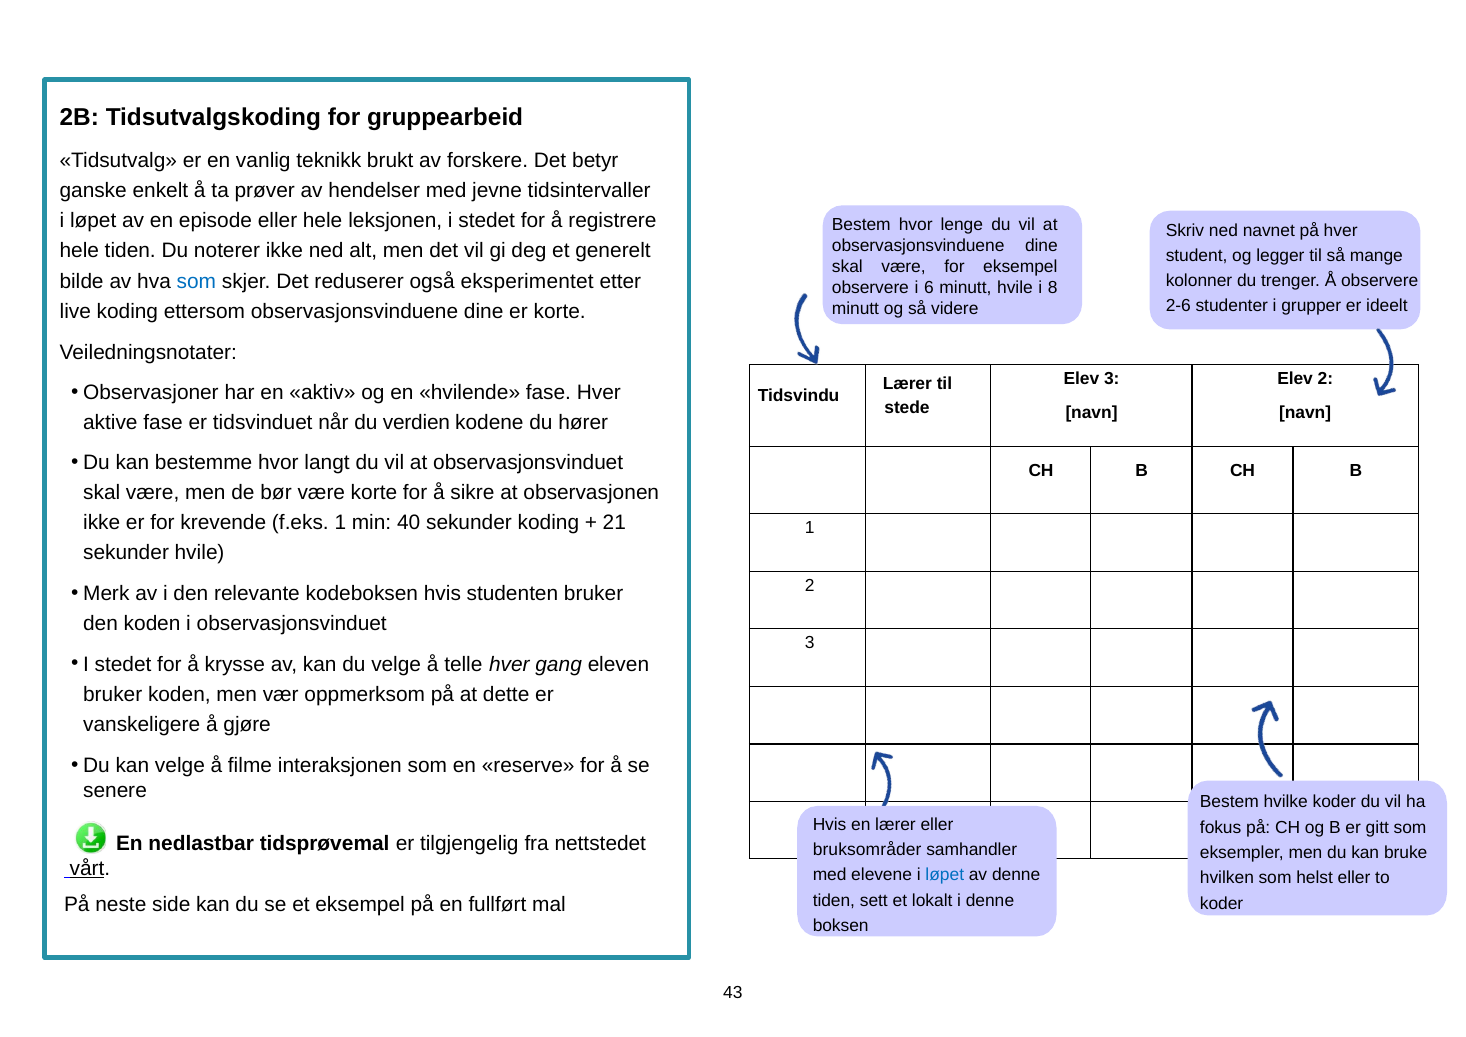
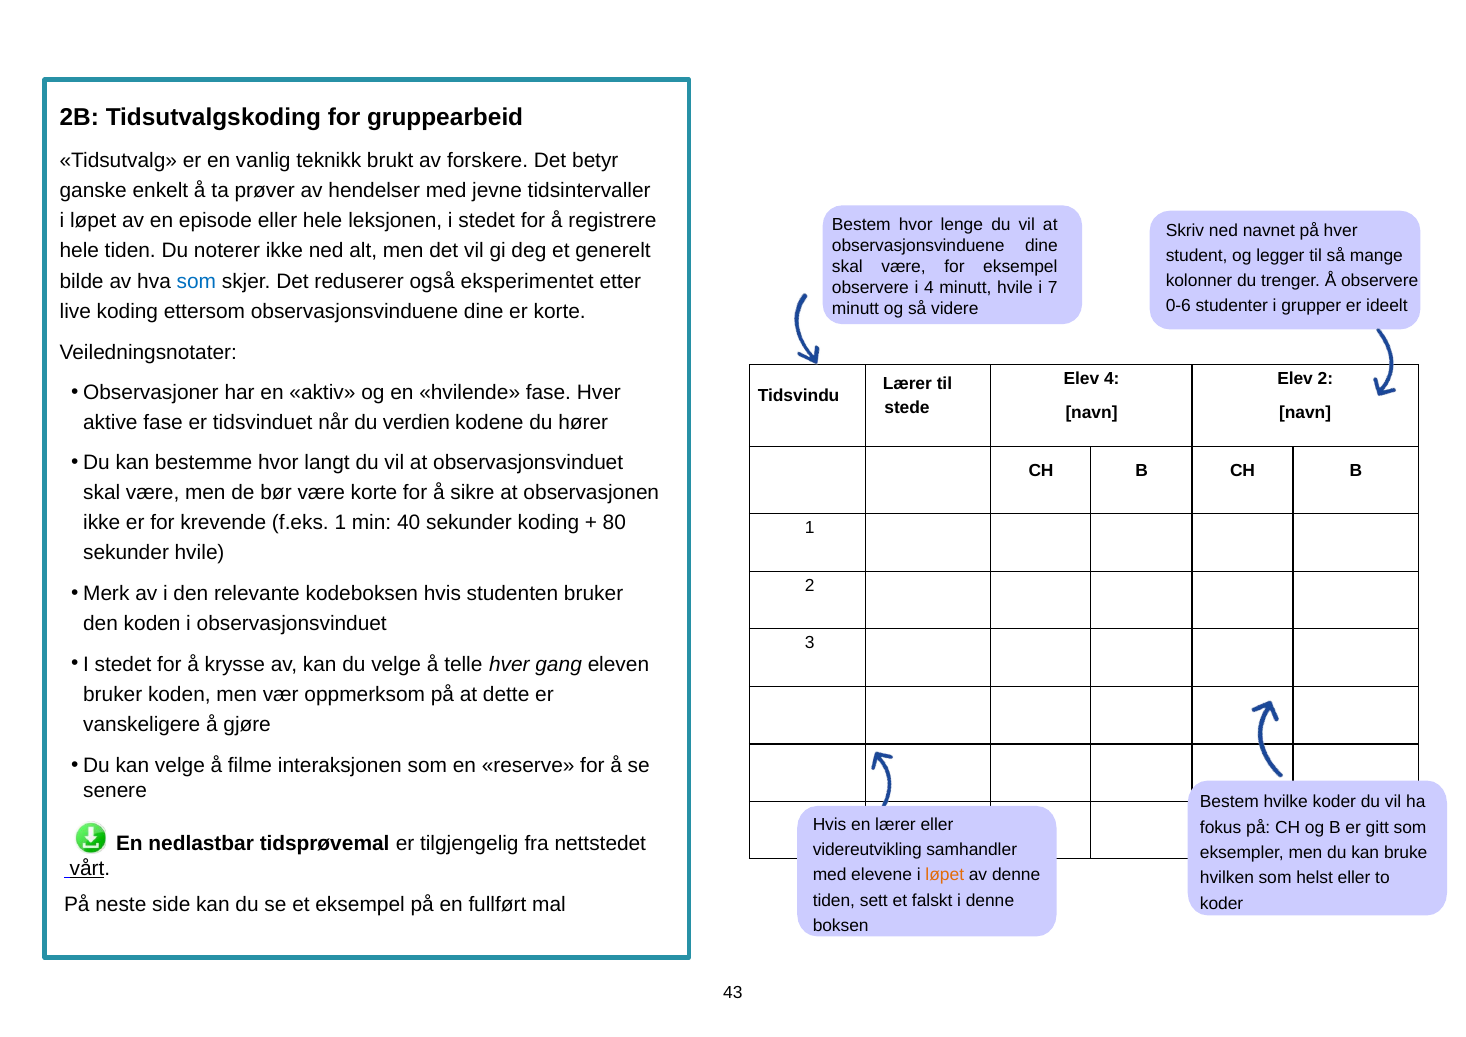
i 6: 6 -> 4 (929, 288)
8: 8 -> 7 (1053, 288)
2-6: 2-6 -> 0-6 (1178, 306)
Elev 3: 3 -> 4 (1112, 379)
21: 21 -> 80 (614, 523)
bruksområder: bruksområder -> videreutvikling (867, 850)
løpet colour: blue -> orange (945, 875)
lokalt: lokalt -> falskt (932, 900)
